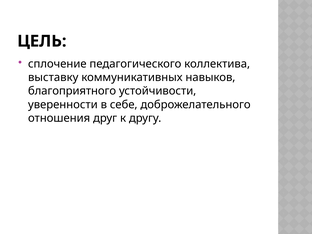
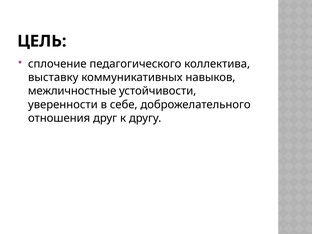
благоприятного: благоприятного -> межличностные (72, 91)
